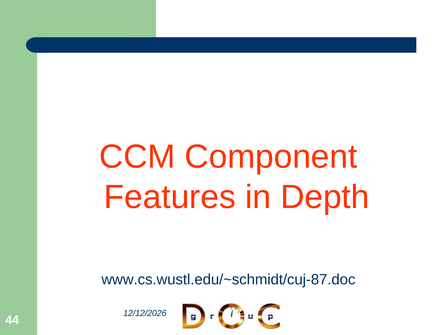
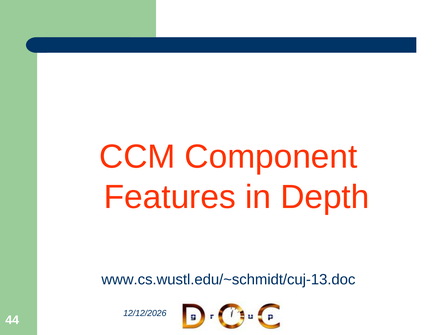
www.cs.wustl.edu/~schmidt/cuj-87.doc: www.cs.wustl.edu/~schmidt/cuj-87.doc -> www.cs.wustl.edu/~schmidt/cuj-13.doc (228, 279)
